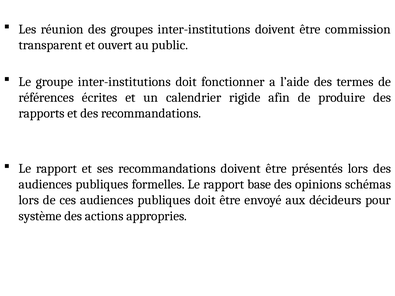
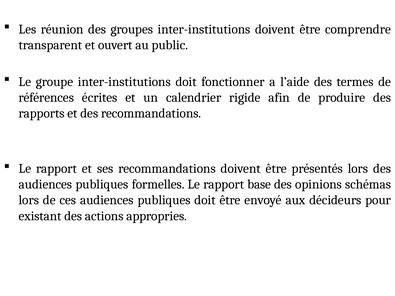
commission: commission -> comprendre (358, 29)
système: système -> existant (40, 216)
